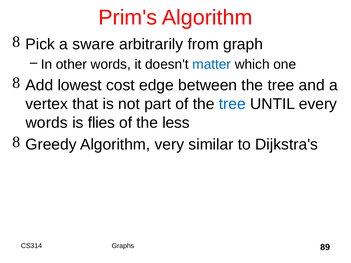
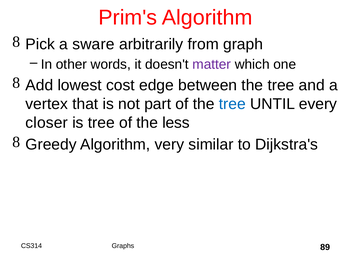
matter colour: blue -> purple (212, 65)
words: words -> closer (47, 123)
is flies: flies -> tree (101, 123)
